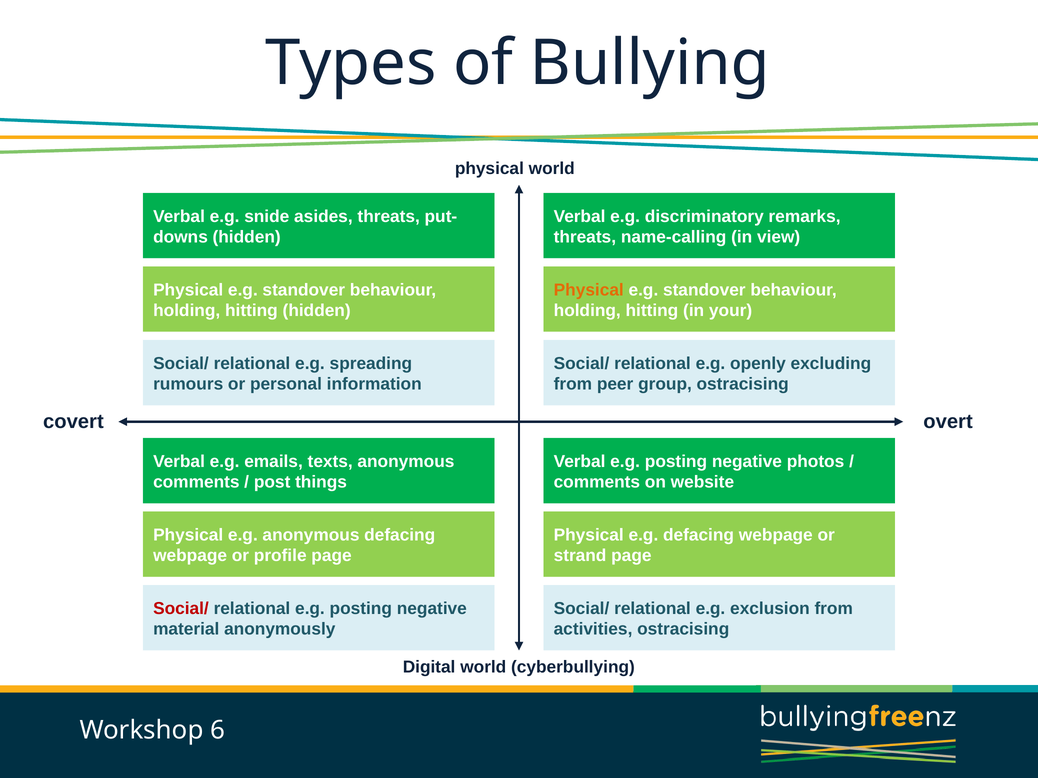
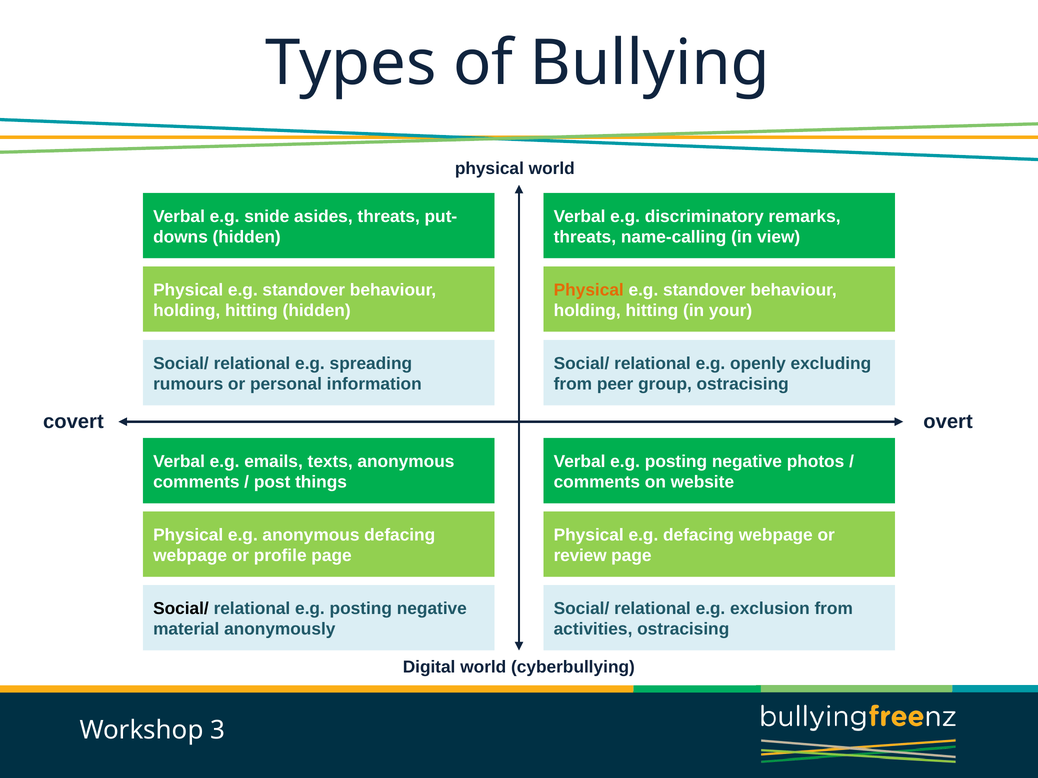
strand: strand -> review (580, 556)
Social/ colour: red -> black (181, 609)
6: 6 -> 3 (218, 731)
